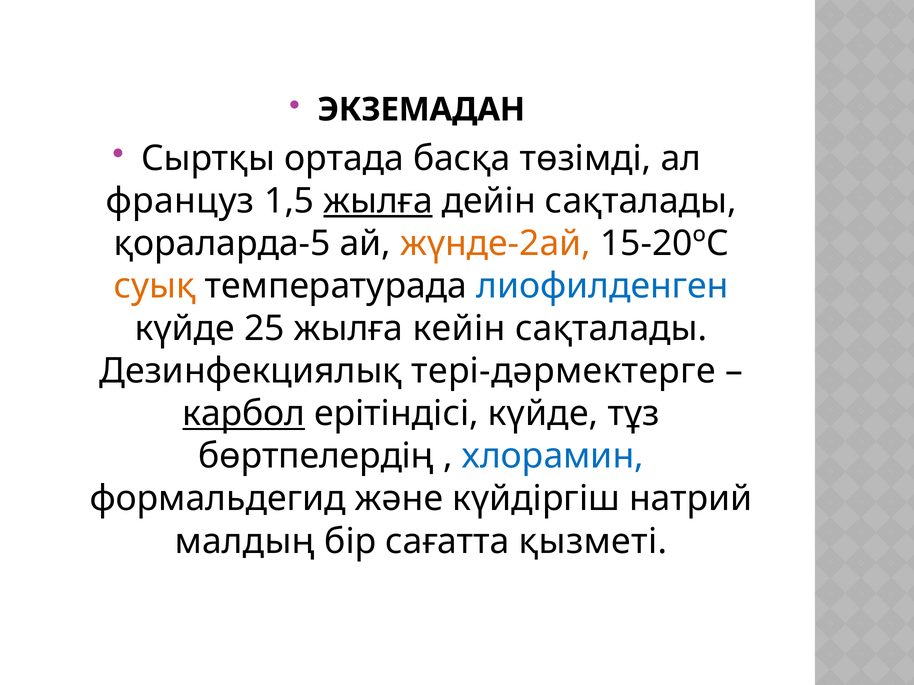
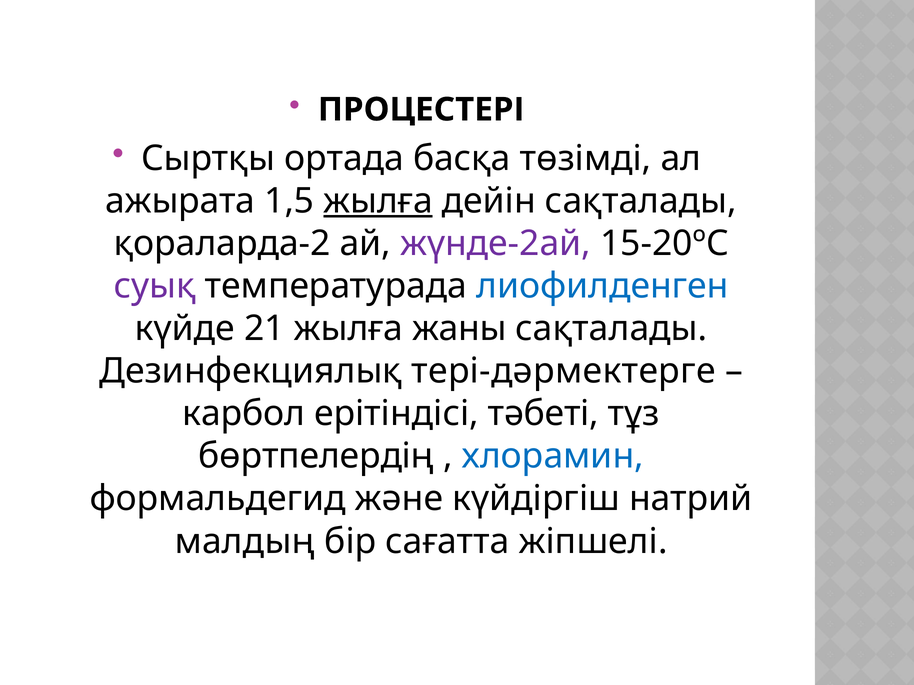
ЭКЗЕМАДАН: ЭКЗЕМАДАН -> ПРОЦЕСТЕРІ (421, 110)
француз: француз -> ажырата (180, 201)
қораларда-5: қораларда-5 -> қораларда-2 (222, 244)
жүнде-2ай colour: orange -> purple (496, 244)
суық colour: orange -> purple (155, 286)
25: 25 -> 21 (264, 329)
кейін: кейін -> жаны (459, 329)
карбол underline: present -> none (244, 414)
ерітіндісі күйде: күйде -> тәбеті (543, 414)
қызметі: қызметі -> жіпшелі (593, 542)
